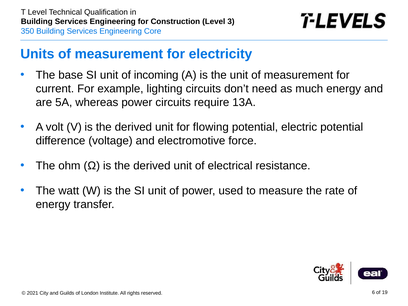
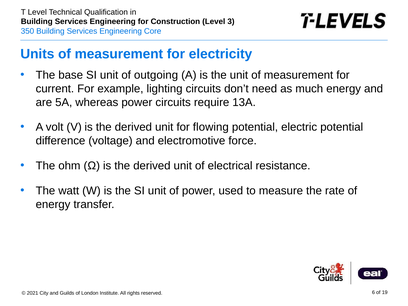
incoming: incoming -> outgoing (156, 75)
